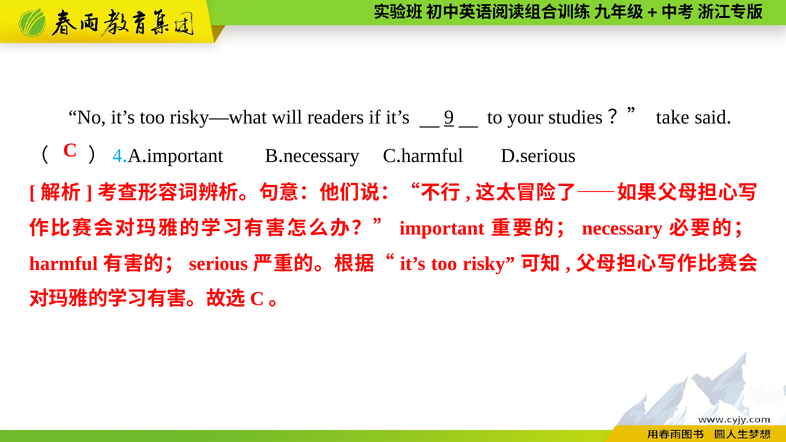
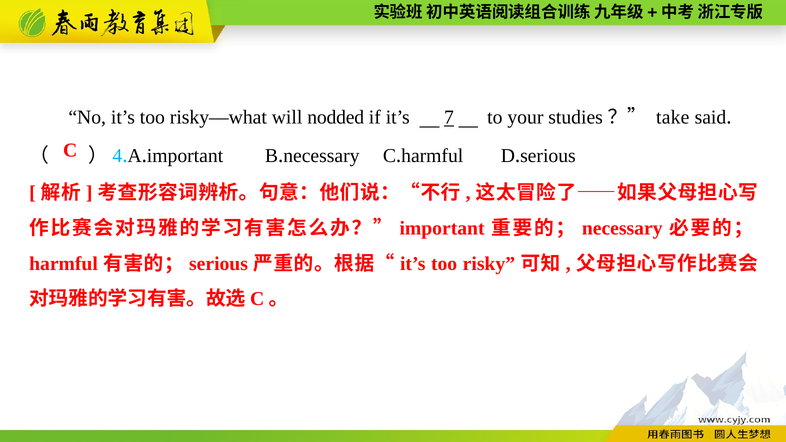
readers: readers -> nodded (336, 118)
9: 9 -> 7 (449, 118)
